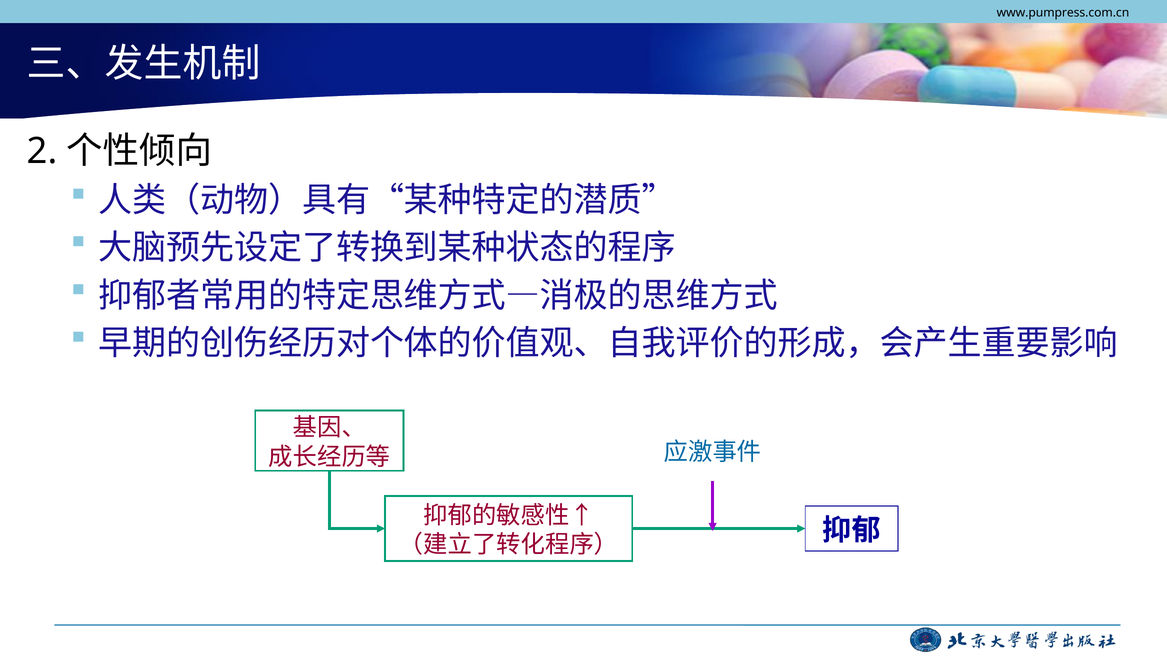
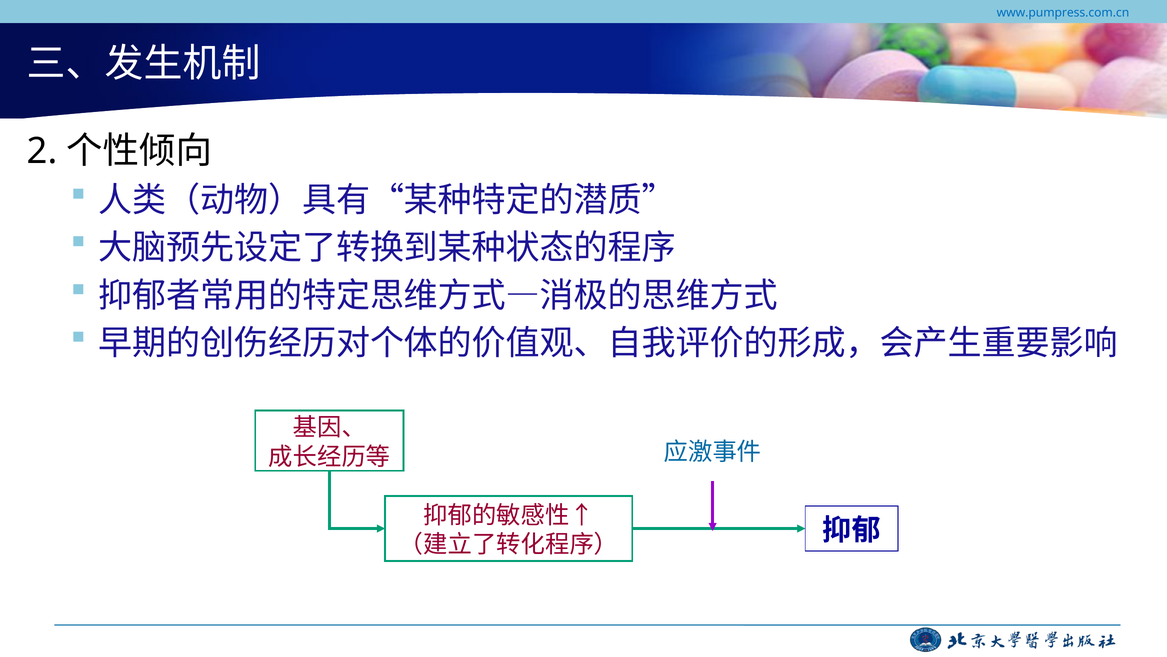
www.pumpress.com.cn colour: black -> blue (1063, 13)
